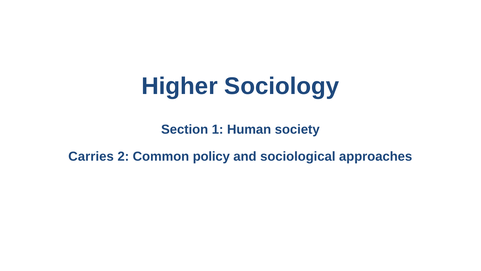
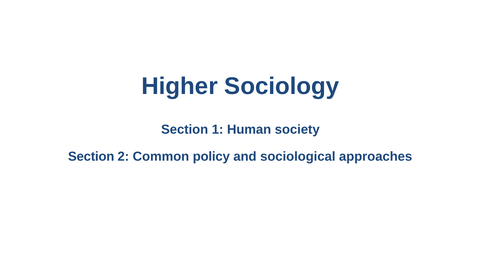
Carries: Carries -> Section (91, 156)
